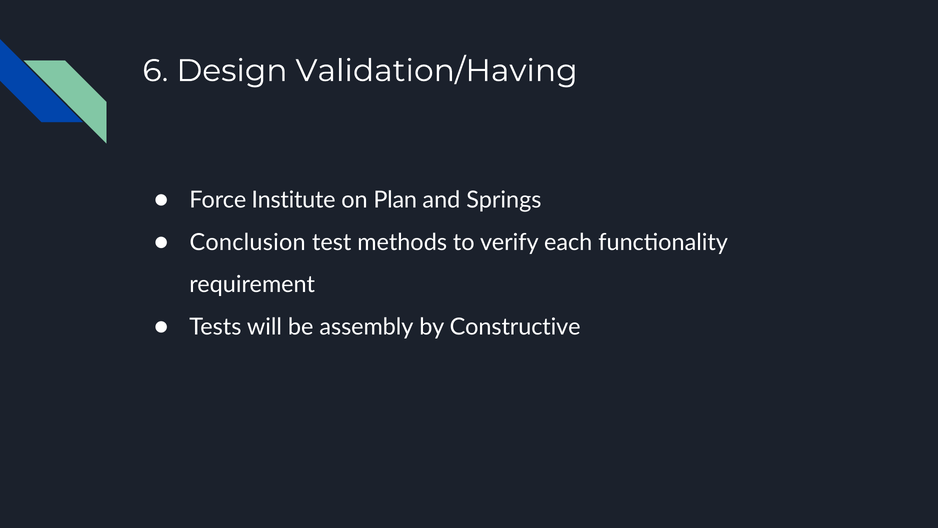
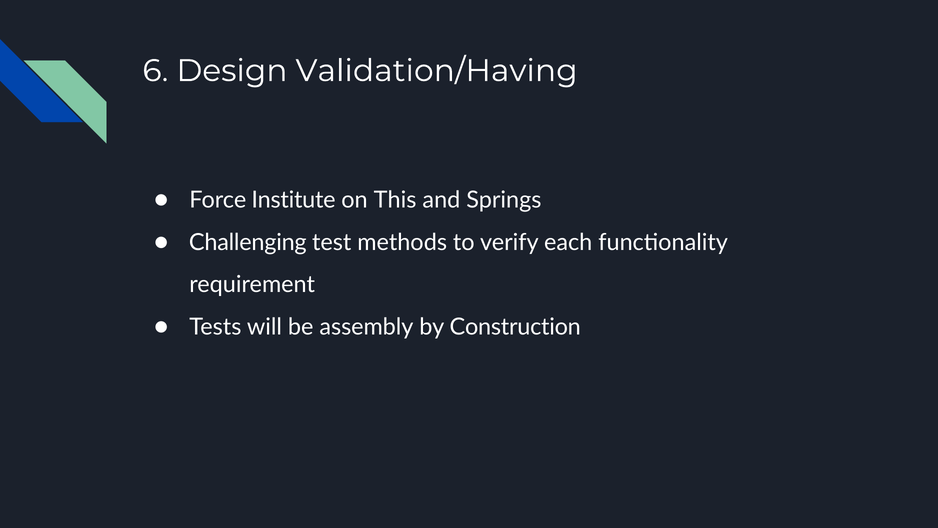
Plan: Plan -> This (395, 200)
Conclusion: Conclusion -> Challenging (248, 242)
Constructive: Constructive -> Construction (515, 327)
